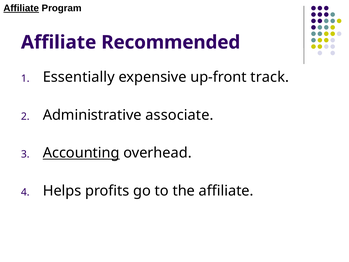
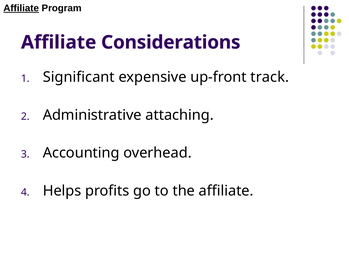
Recommended: Recommended -> Considerations (171, 42)
Essentially: Essentially -> Significant (79, 77)
associate: associate -> attaching (180, 115)
Accounting underline: present -> none (81, 153)
